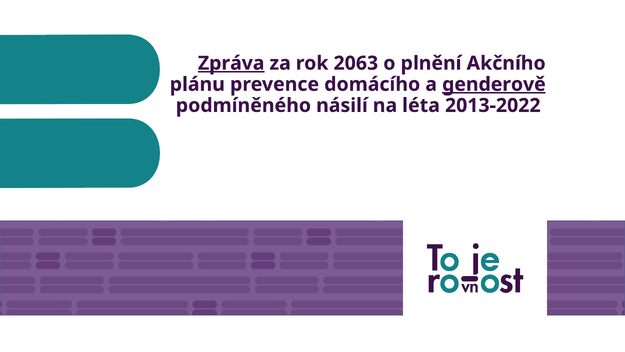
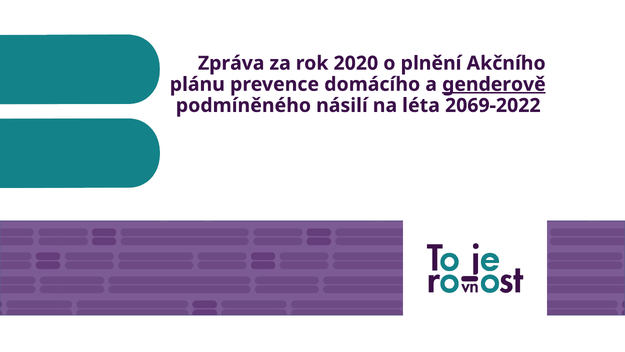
Zpráva underline: present -> none (231, 63)
2063: 2063 -> 2020 (356, 63)
2013-2022: 2013-2022 -> 2069-2022 (493, 105)
